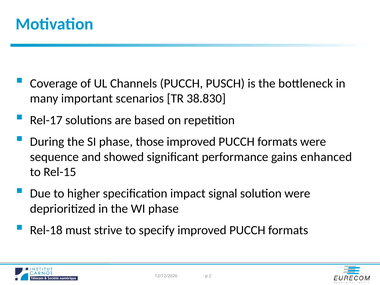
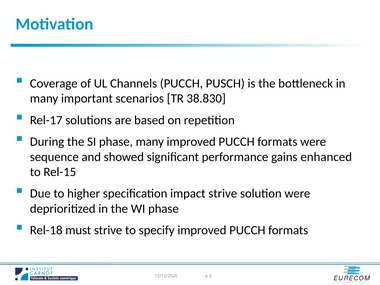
phase those: those -> many (150, 142)
impact signal: signal -> strive (223, 194)
